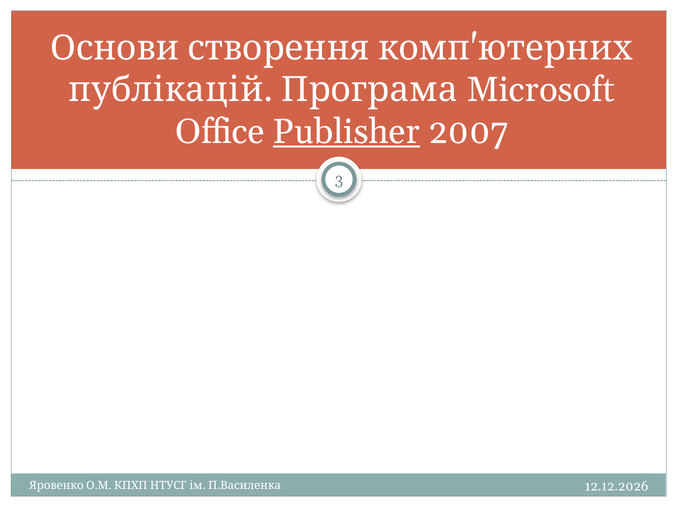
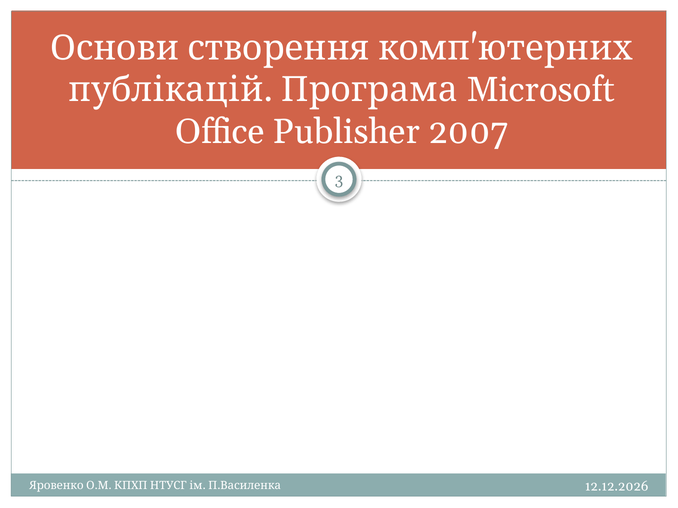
Publisher underline: present -> none (346, 132)
